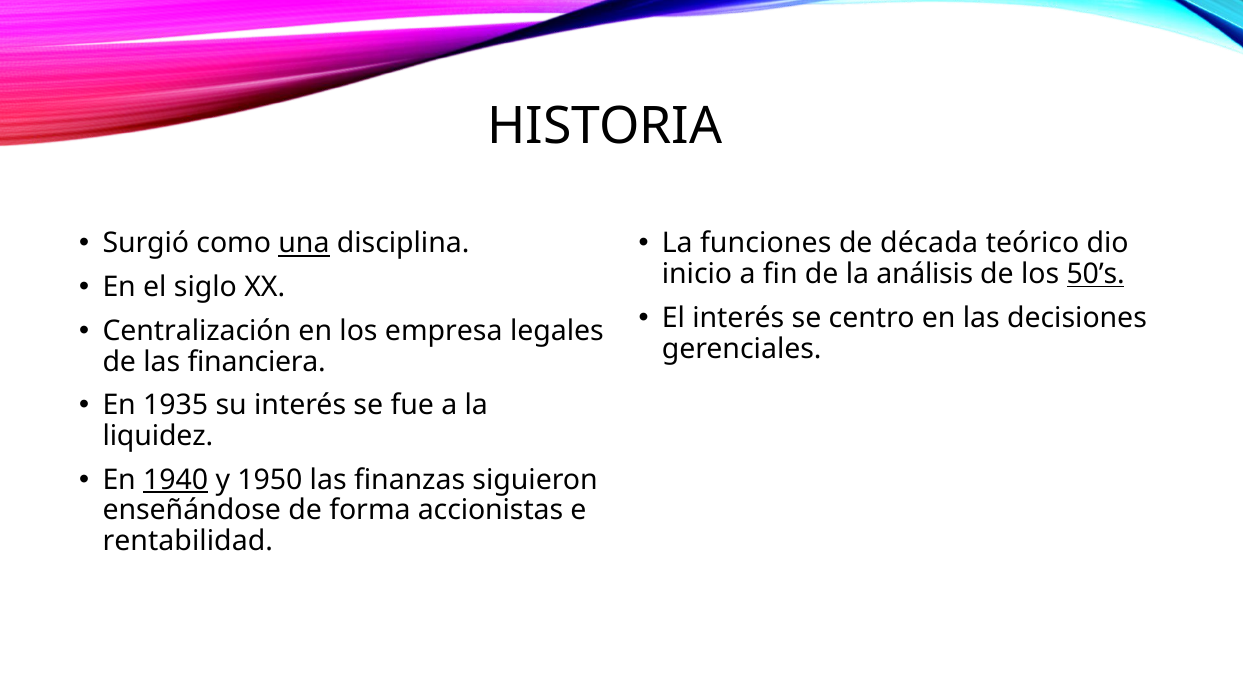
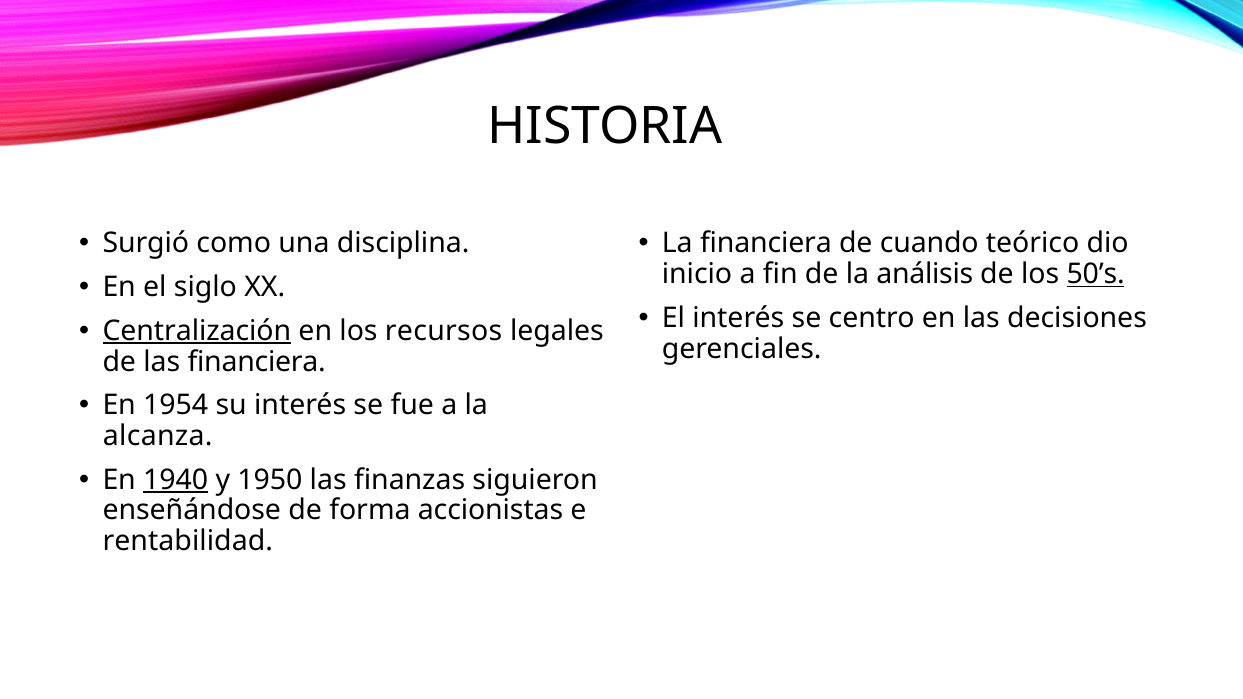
una underline: present -> none (304, 244)
La funciones: funciones -> financiera (766, 244)
década: década -> cuando (929, 244)
Centralización underline: none -> present (197, 331)
empresa: empresa -> recursos (444, 331)
1935: 1935 -> 1954 (176, 405)
liquidez: liquidez -> alcanza (158, 436)
